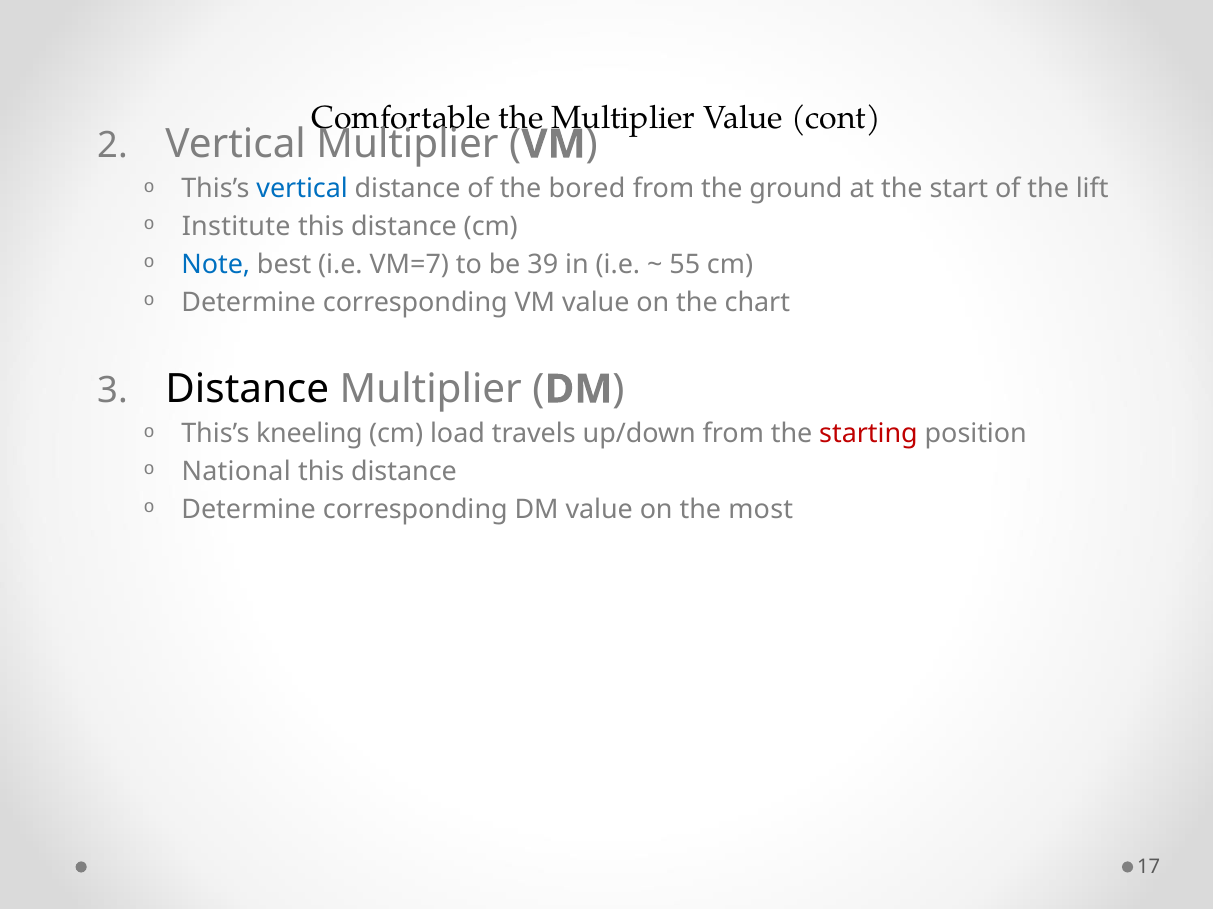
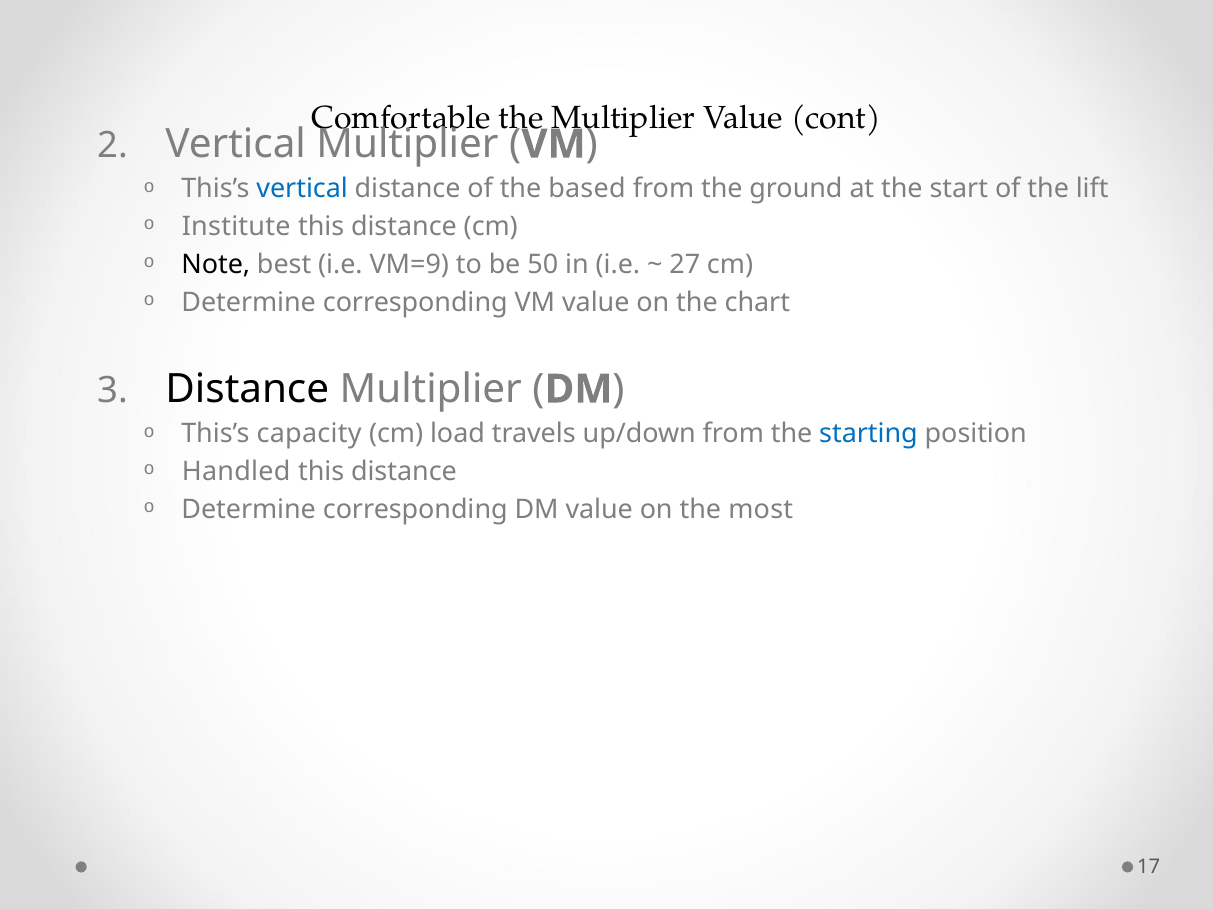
bored: bored -> based (587, 189)
Note colour: blue -> black (216, 265)
VM=7: VM=7 -> VM=9 (409, 265)
39: 39 -> 50 (543, 265)
55: 55 -> 27 (685, 265)
kneeling: kneeling -> capacity (309, 434)
starting colour: red -> blue (868, 434)
National: National -> Handled (236, 472)
